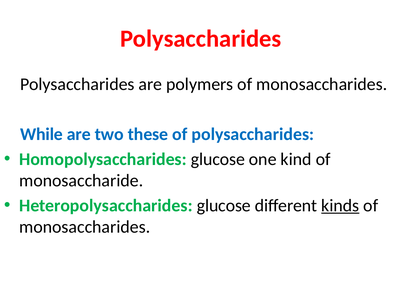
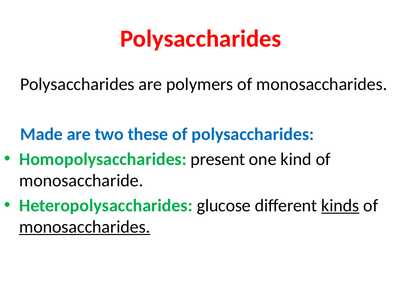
While: While -> Made (41, 134)
Homopolysaccharides glucose: glucose -> present (218, 159)
monosaccharides underline: none -> present (85, 227)
